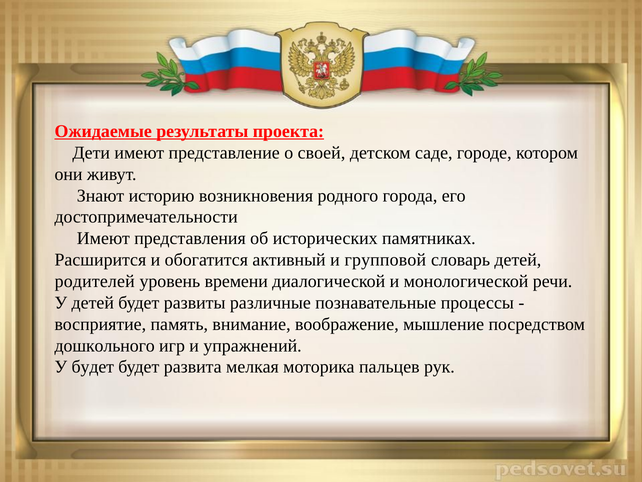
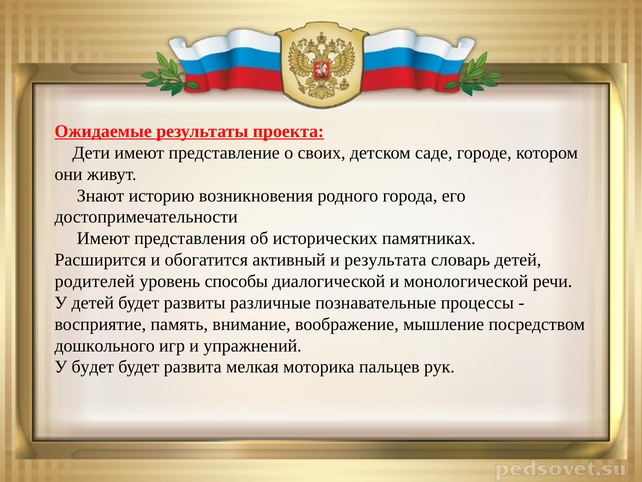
своей: своей -> своих (322, 153)
групповой: групповой -> результата (385, 260)
времени: времени -> способы (236, 281)
